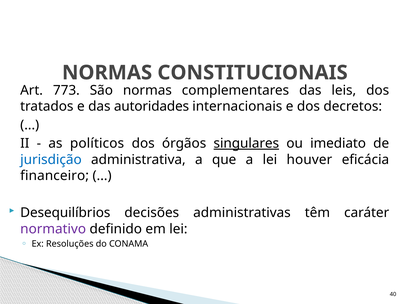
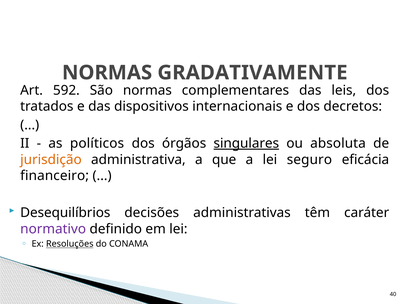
CONSTITUCIONAIS: CONSTITUCIONAIS -> GRADATIVAMENTE (252, 73)
773: 773 -> 592 (66, 90)
autoridades: autoridades -> dispositivos (151, 107)
imediato: imediato -> absoluta (338, 144)
jurisdição colour: blue -> orange (51, 160)
houver: houver -> seguro (309, 160)
Resoluções underline: none -> present (70, 244)
